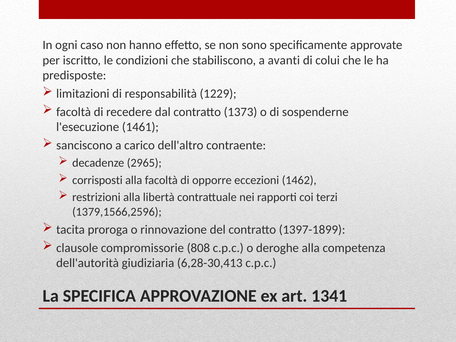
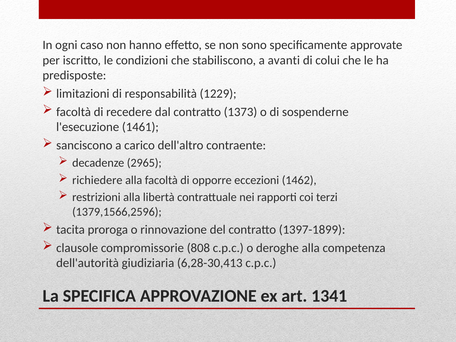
corrisposti: corrisposti -> richiedere (97, 180)
